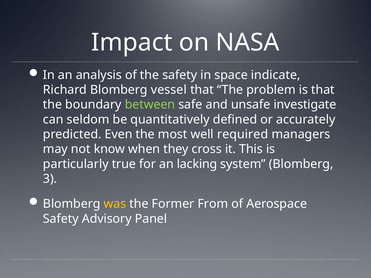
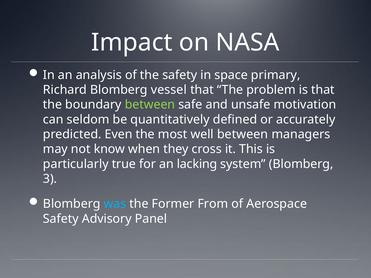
indicate: indicate -> primary (276, 75)
investigate: investigate -> motivation (305, 105)
well required: required -> between (243, 134)
was colour: yellow -> light blue (115, 204)
